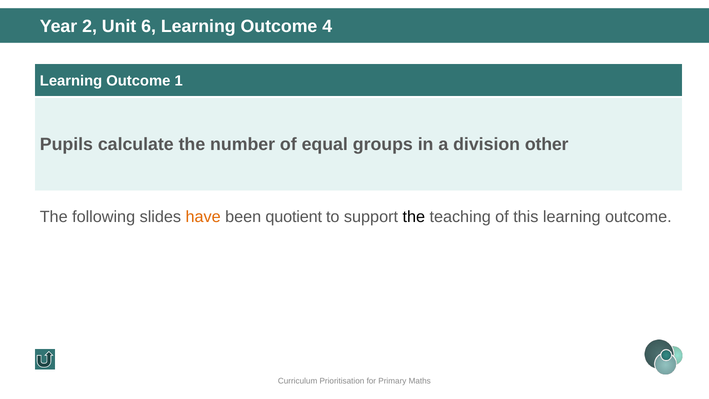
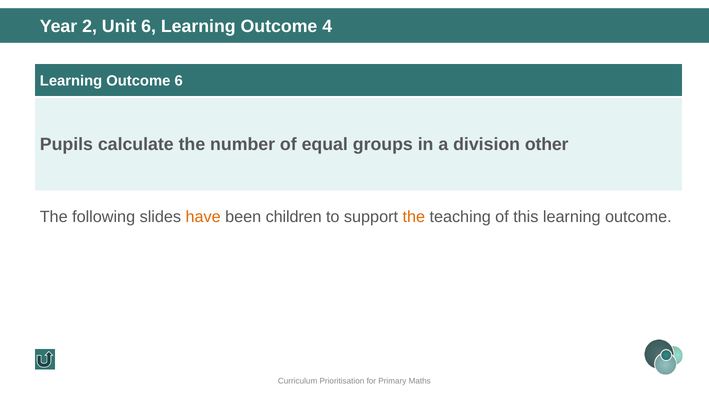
Outcome 1: 1 -> 6 (179, 81)
quotient: quotient -> children (294, 217)
the colour: black -> orange (414, 217)
